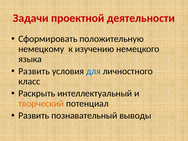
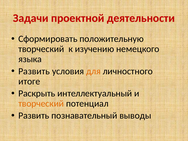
немецкому: немецкому -> творческий (41, 49)
для colour: blue -> orange (93, 71)
класс: класс -> итоге (29, 81)
